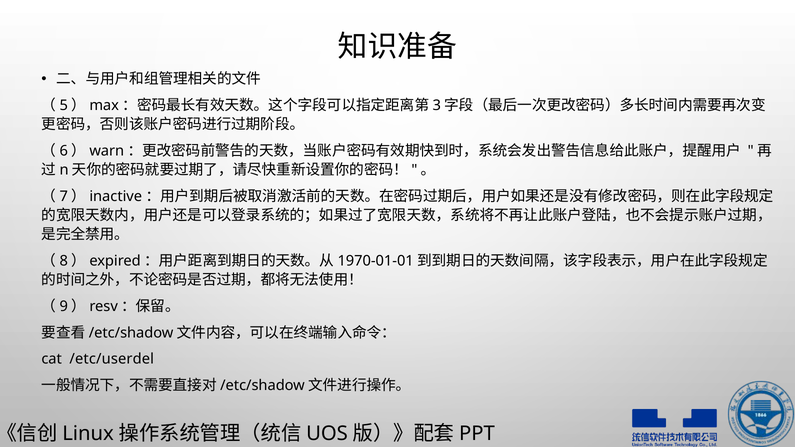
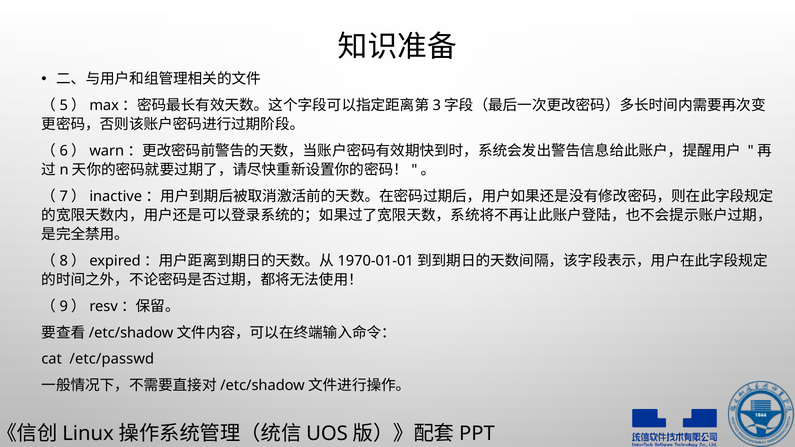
/etc/userdel: /etc/userdel -> /etc/passwd (112, 359)
